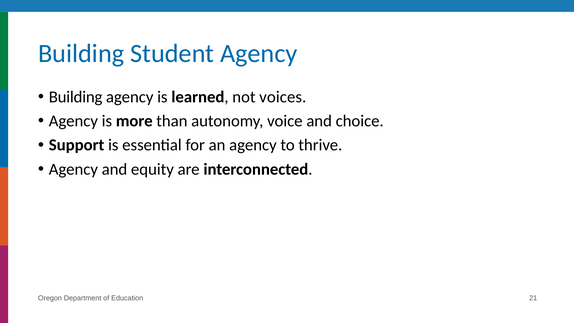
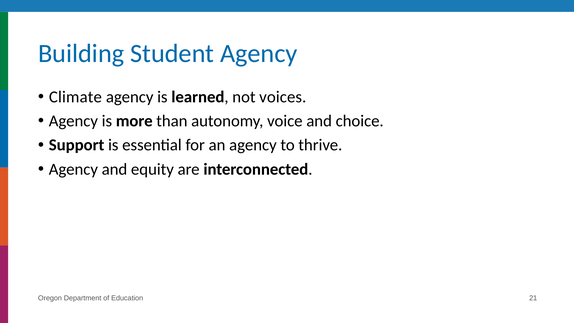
Building: Building -> Climate (75, 97)
